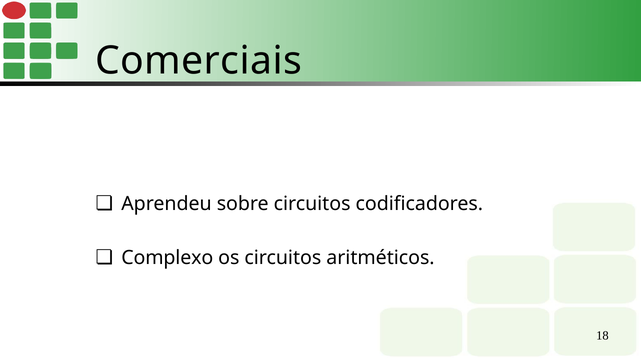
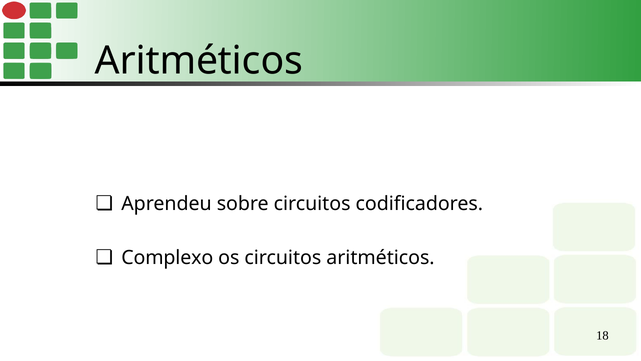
Comerciais: Comerciais -> Aritméticos (199, 61)
